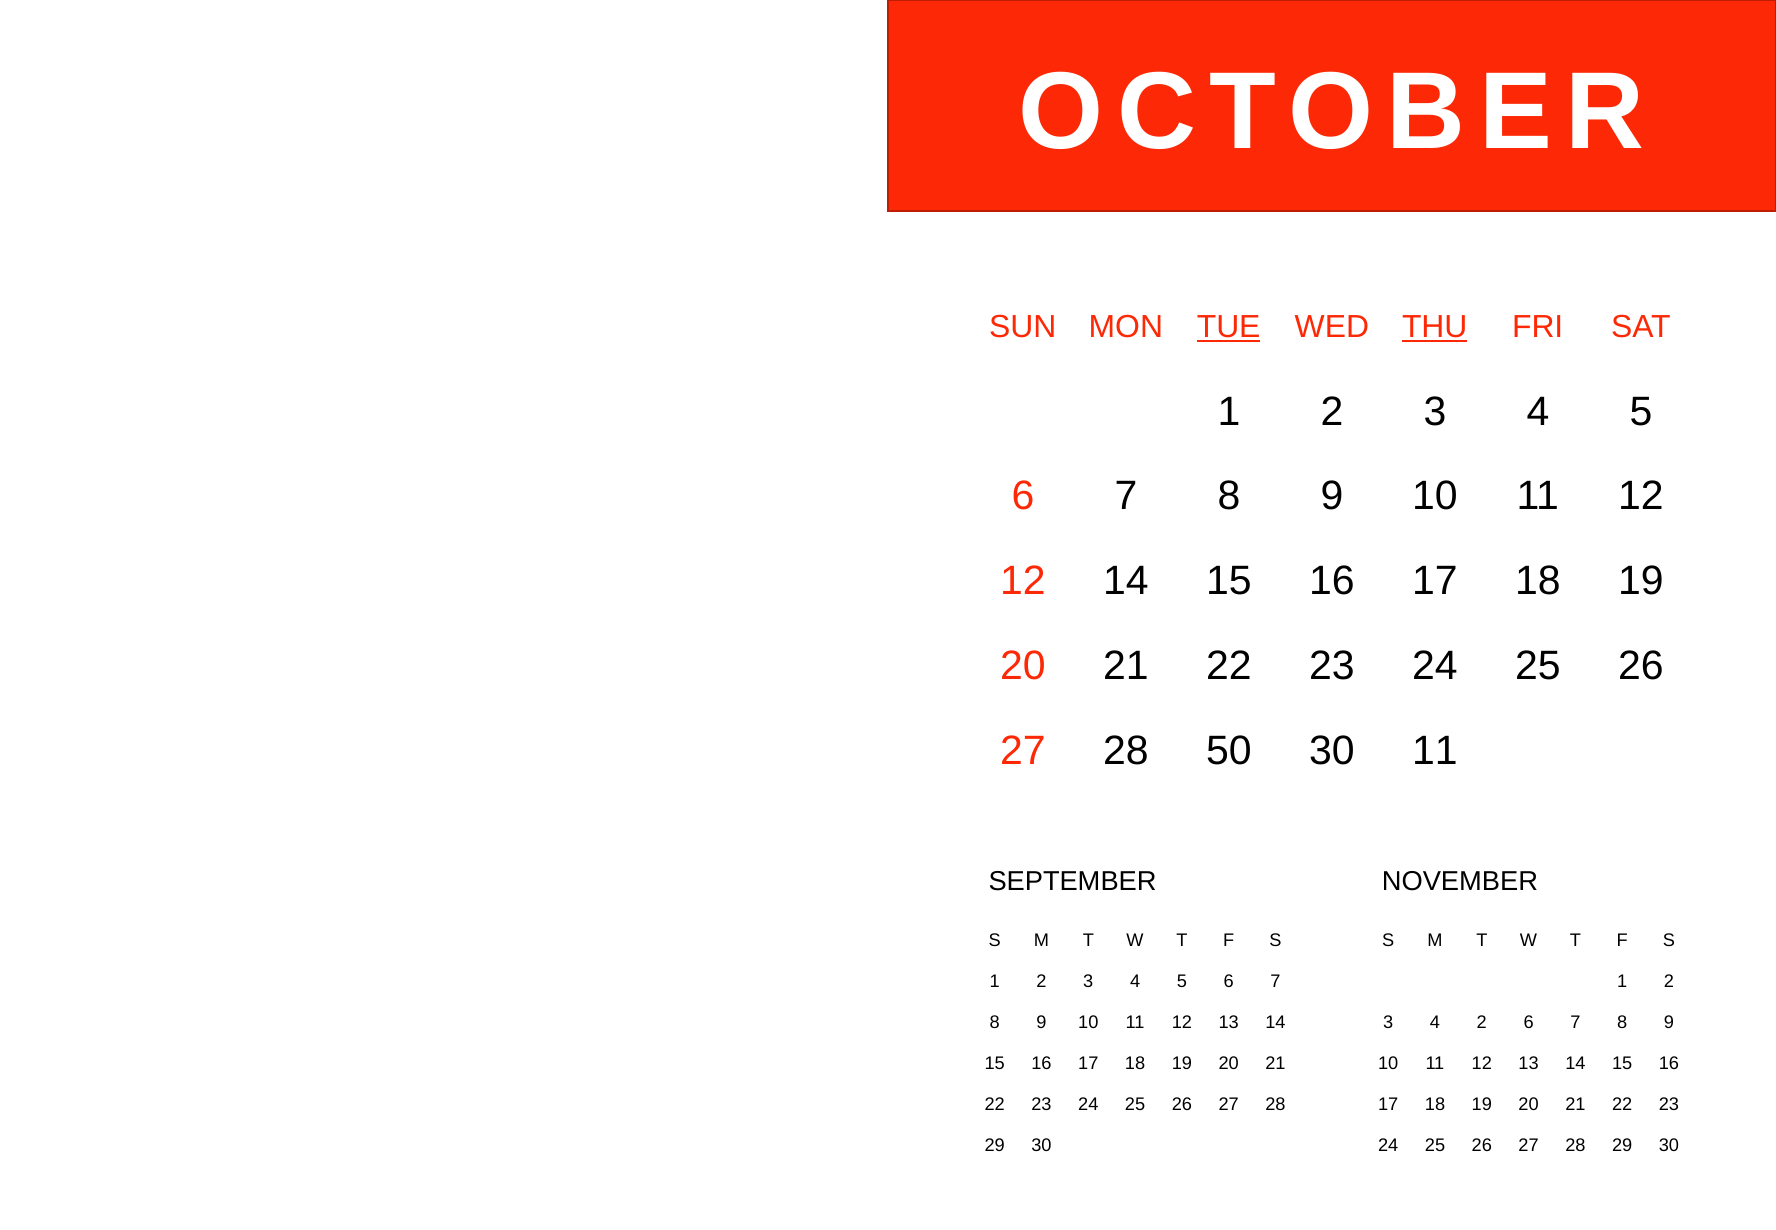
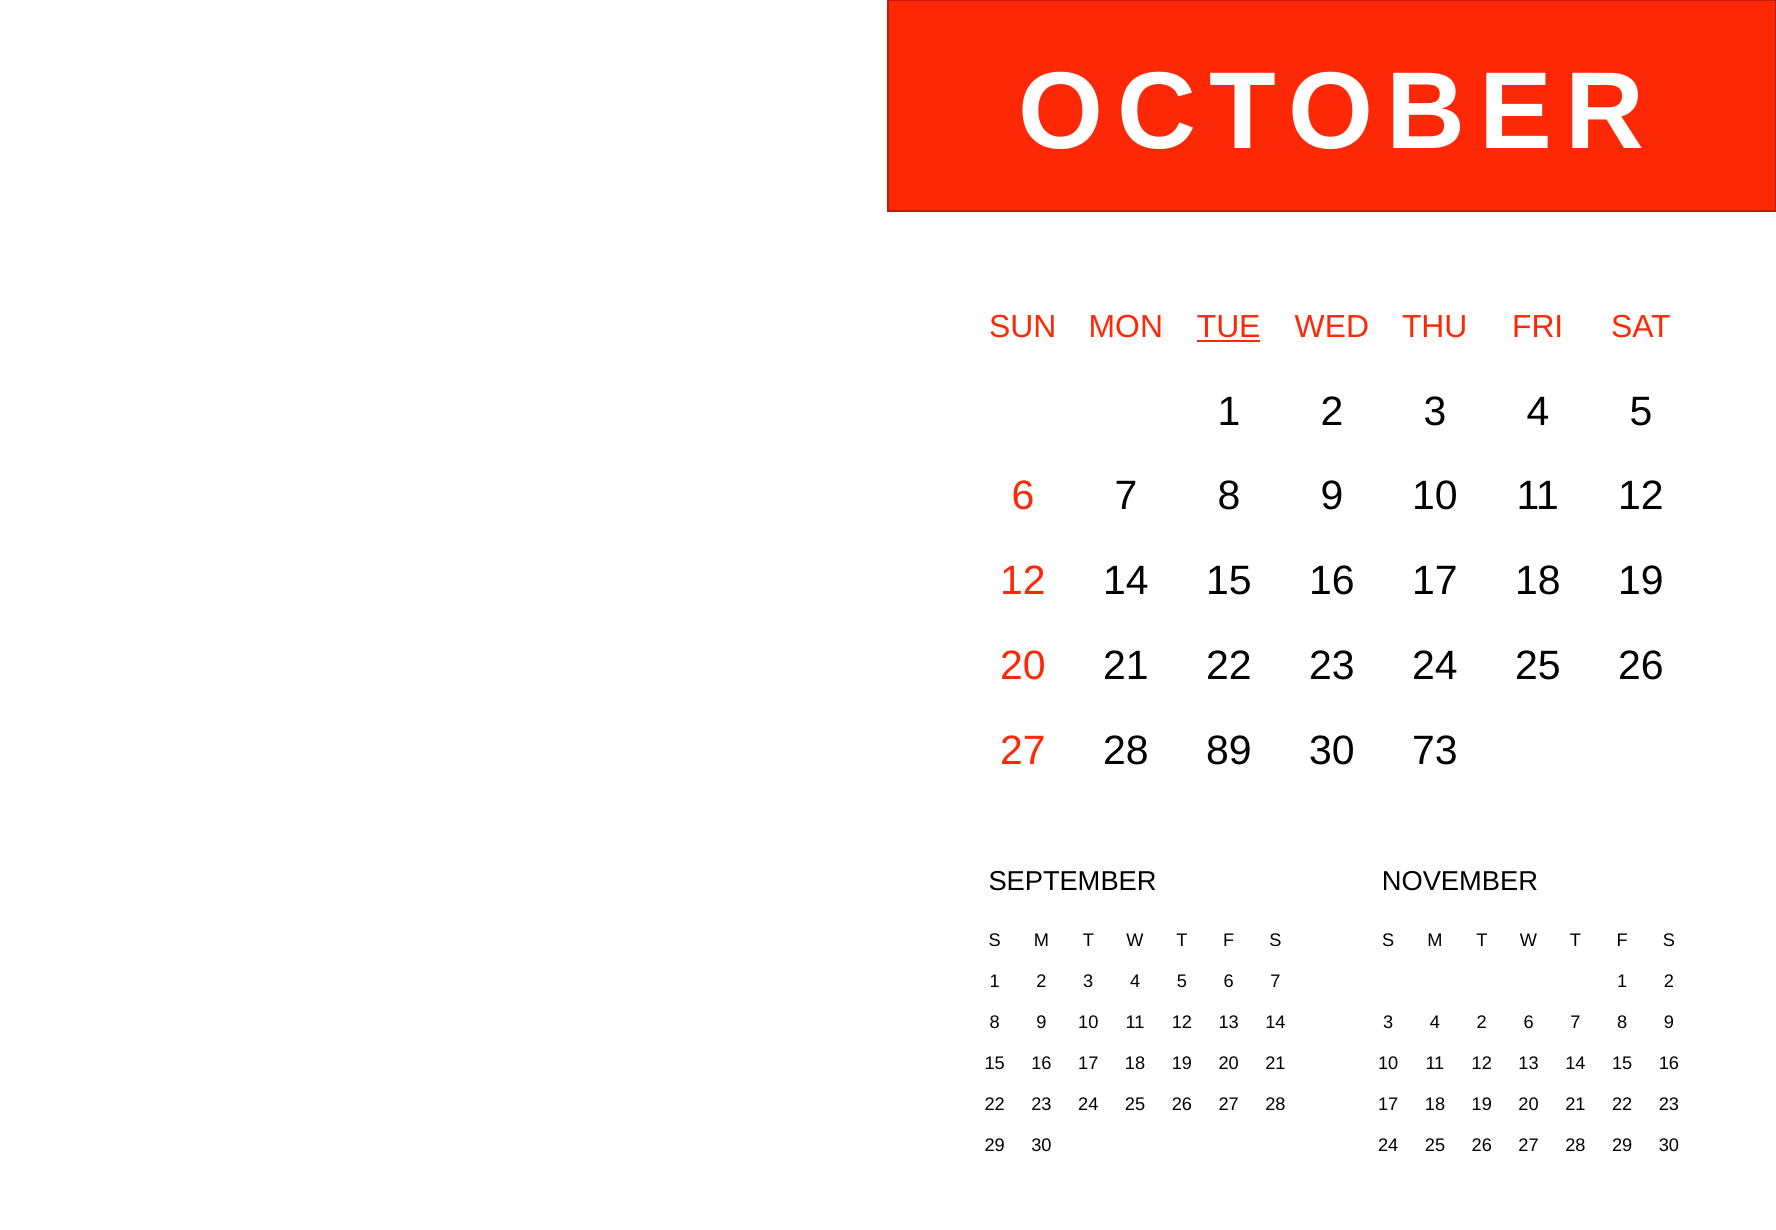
THU underline: present -> none (1435, 327)
50: 50 -> 89 (1229, 750)
30 11: 11 -> 73 (1435, 750)
